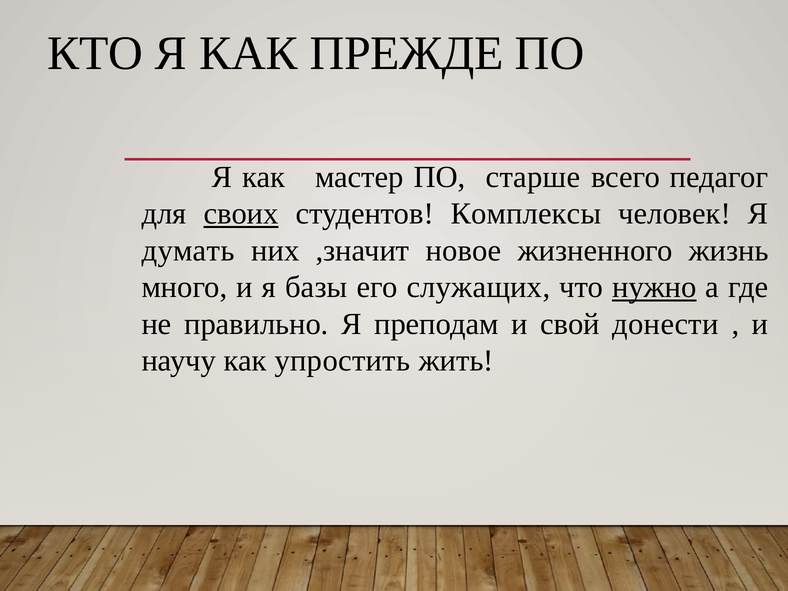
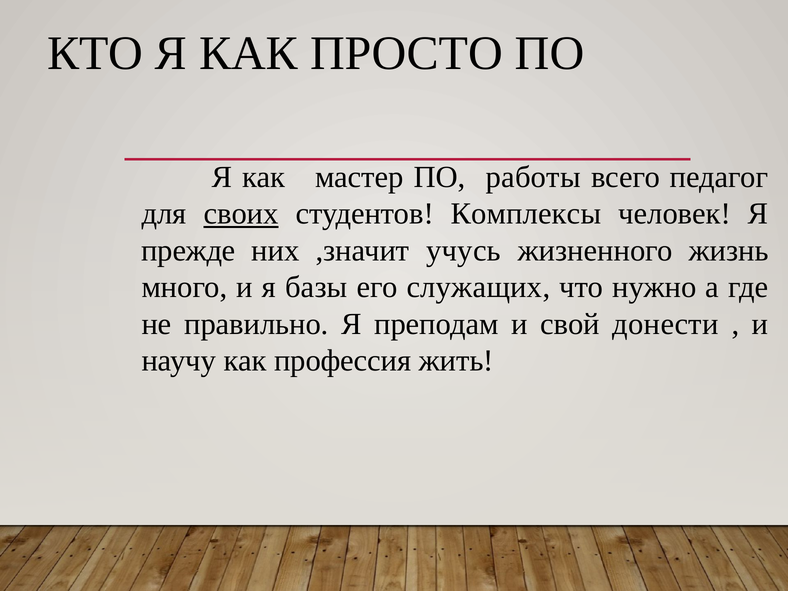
ПРЕЖДЕ: ПРЕЖДЕ -> ПРОСТО (406, 53)
старше: старше -> работы (533, 177)
думать: думать -> прежде (188, 251)
новое: новое -> учусь (463, 251)
нужно underline: present -> none (654, 287)
упростить: упростить -> профессия (343, 361)
